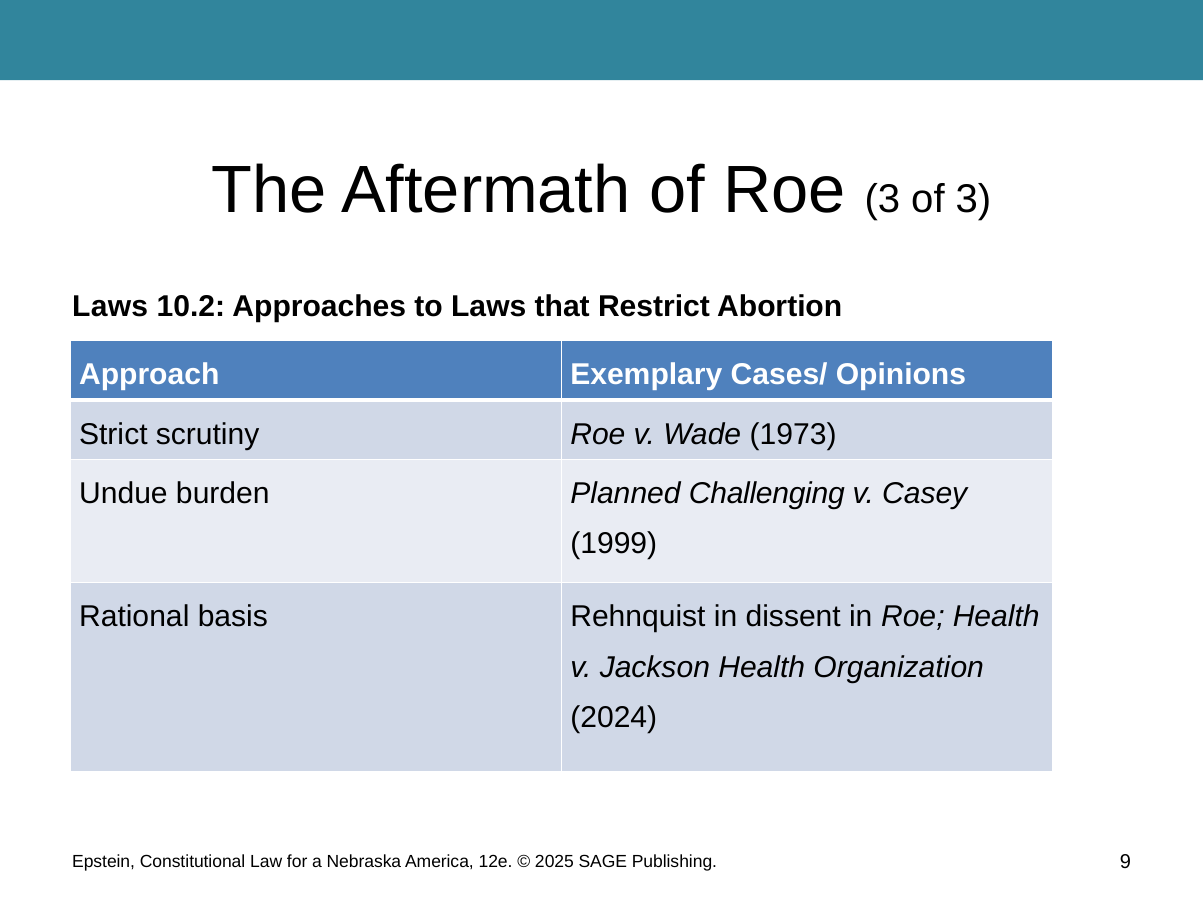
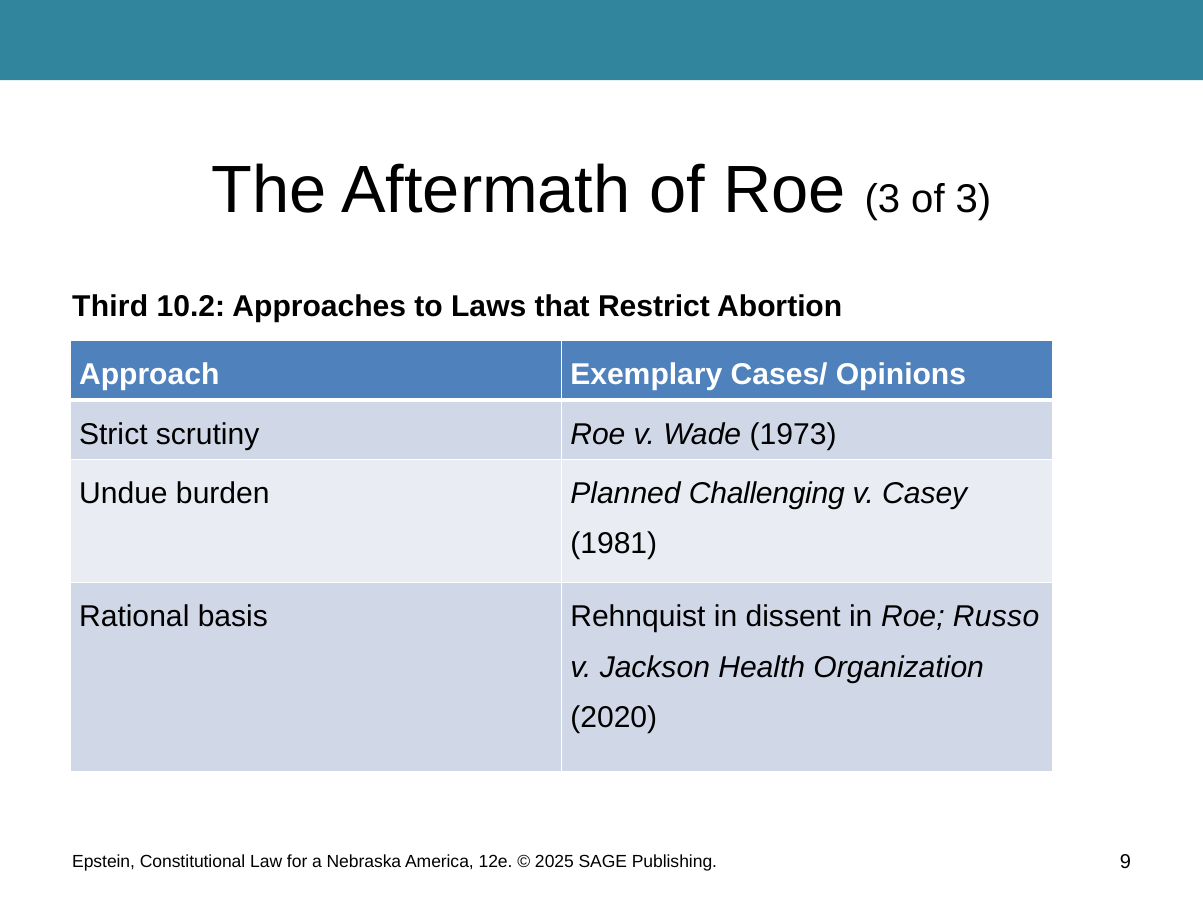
Laws: Laws -> Third (110, 307)
1999: 1999 -> 1981 (614, 544)
Roe Health: Health -> Russo (996, 617)
2024: 2024 -> 2020 (614, 718)
